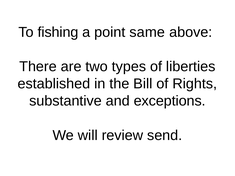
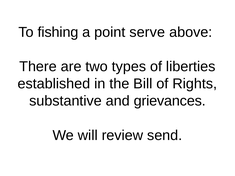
same: same -> serve (147, 32)
exceptions: exceptions -> grievances (170, 101)
